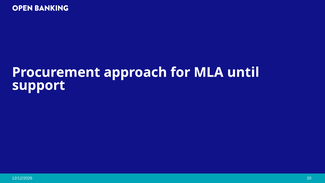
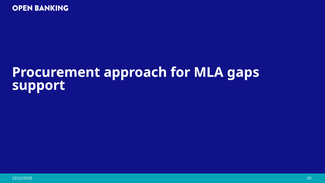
until: until -> gaps (243, 72)
